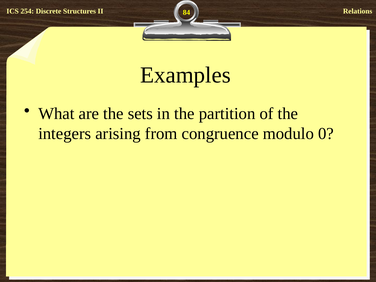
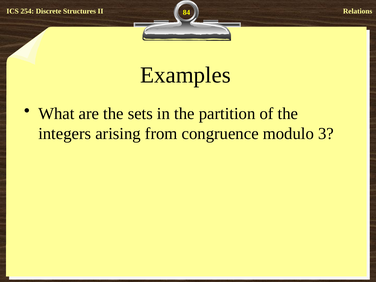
0: 0 -> 3 (326, 134)
